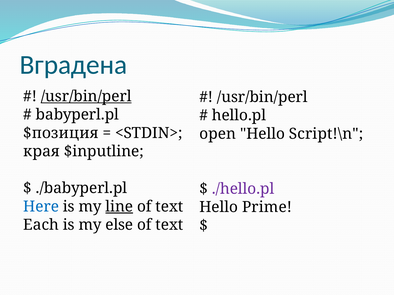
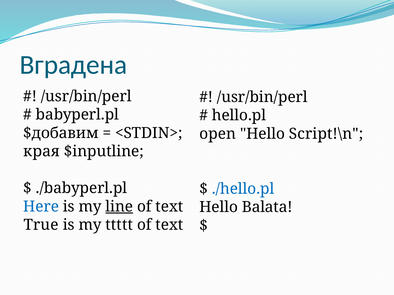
/usr/bin/perl underline: present -> none (86, 96)
$позиция: $позиция -> $добавим (61, 133)
./hello.pl colour: purple -> blue (243, 189)
Prime: Prime -> Balata (267, 208)
Each: Each -> True (41, 225)
else: else -> ttttt (119, 225)
